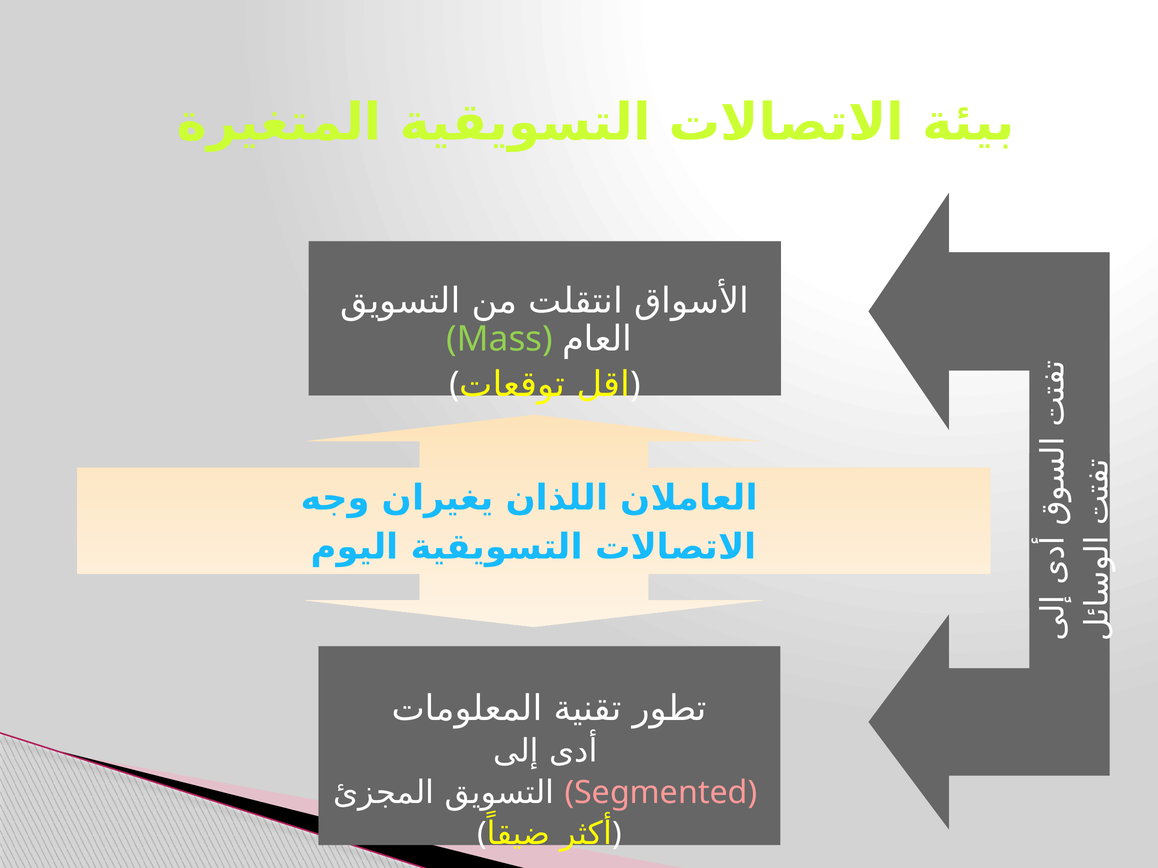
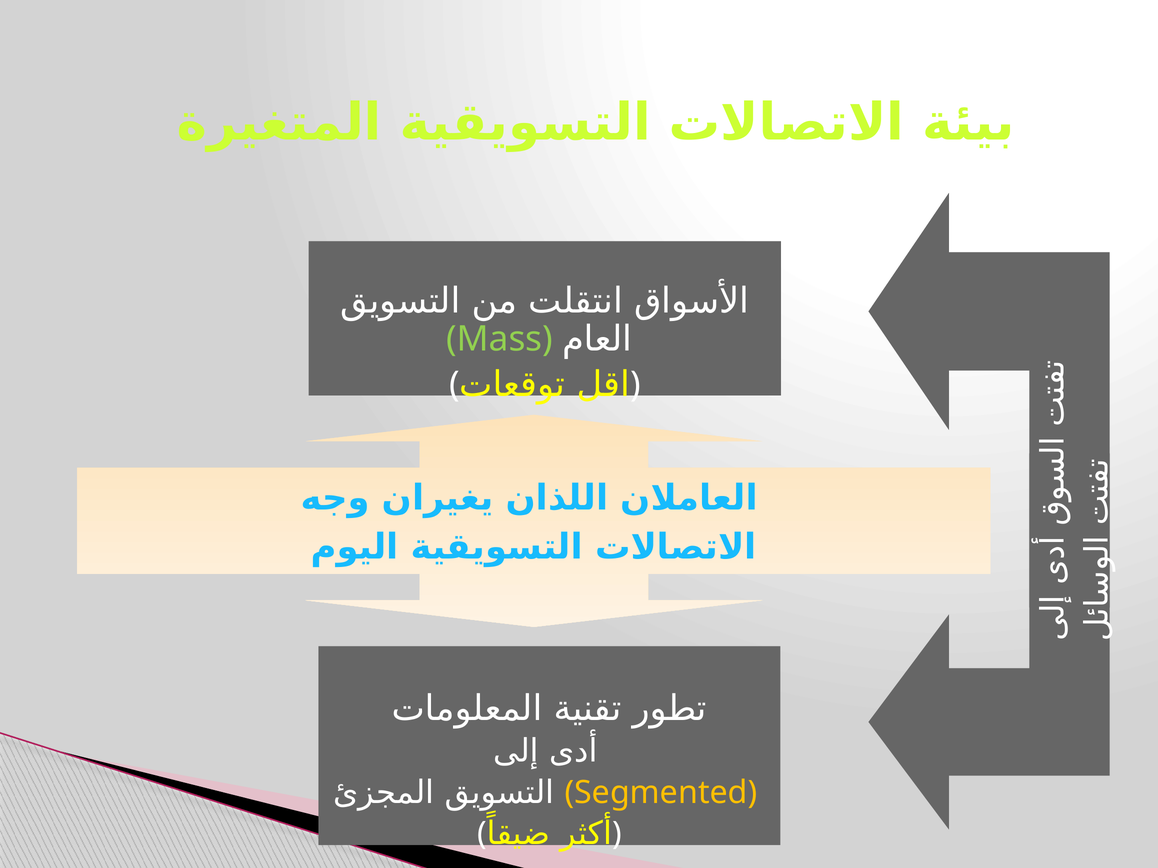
Segmented colour: pink -> yellow (661, 793)
